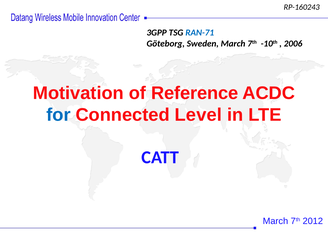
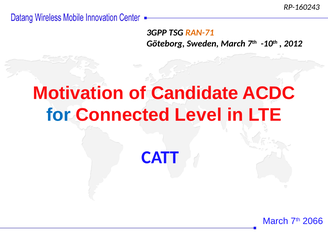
RAN-71 colour: blue -> orange (200, 33)
2006: 2006 -> 2012 (293, 43)
Reference: Reference -> Candidate (195, 93)
2012: 2012 -> 2066 (313, 221)
